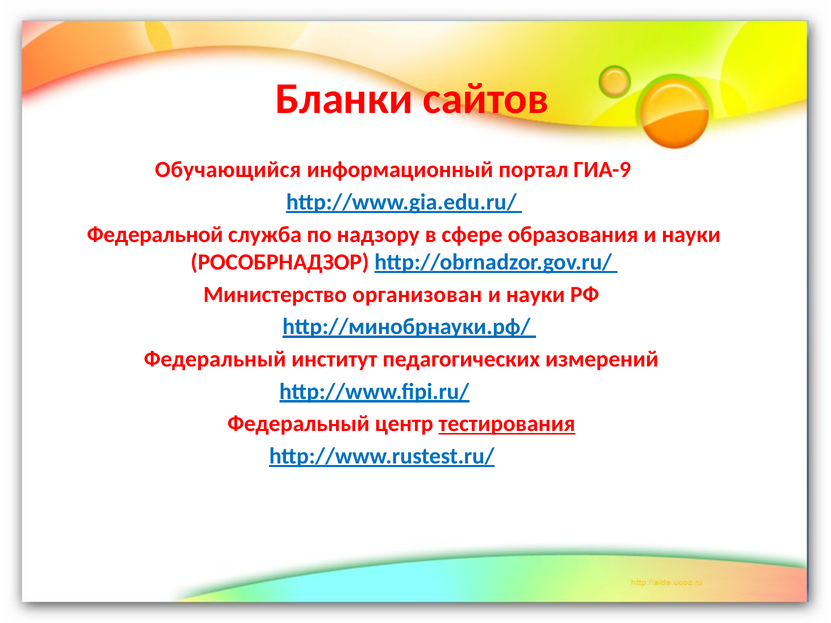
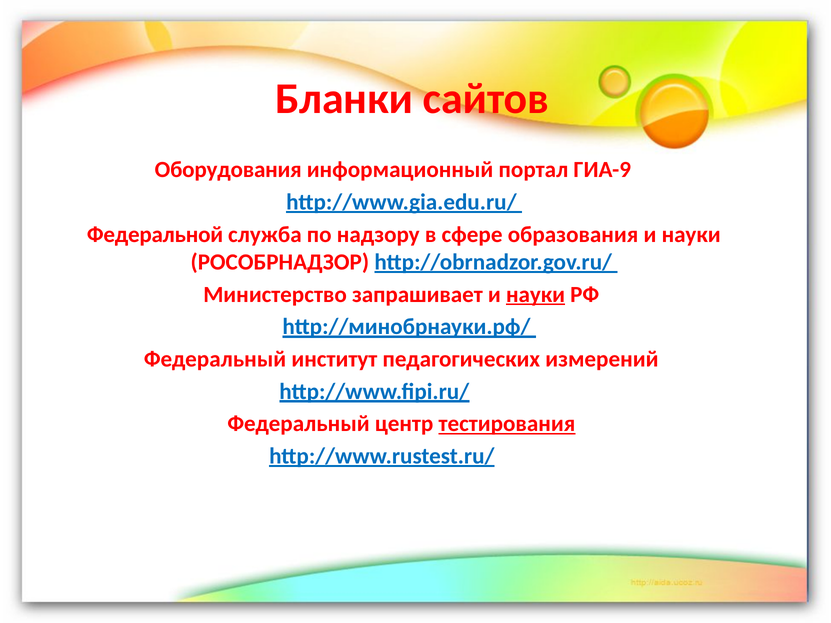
Обучающийся: Обучающийся -> Оборудования (228, 170)
организован: организован -> запрашивает (417, 295)
науки underline: none -> present (535, 295)
